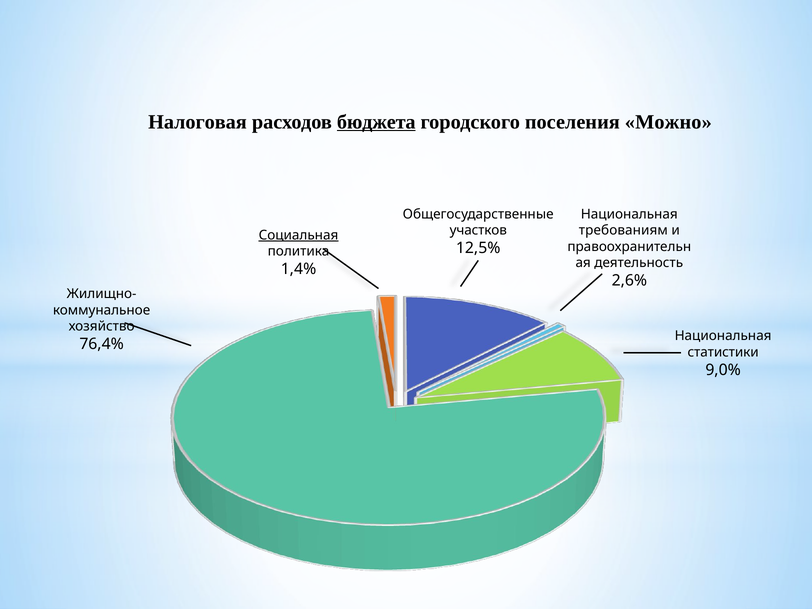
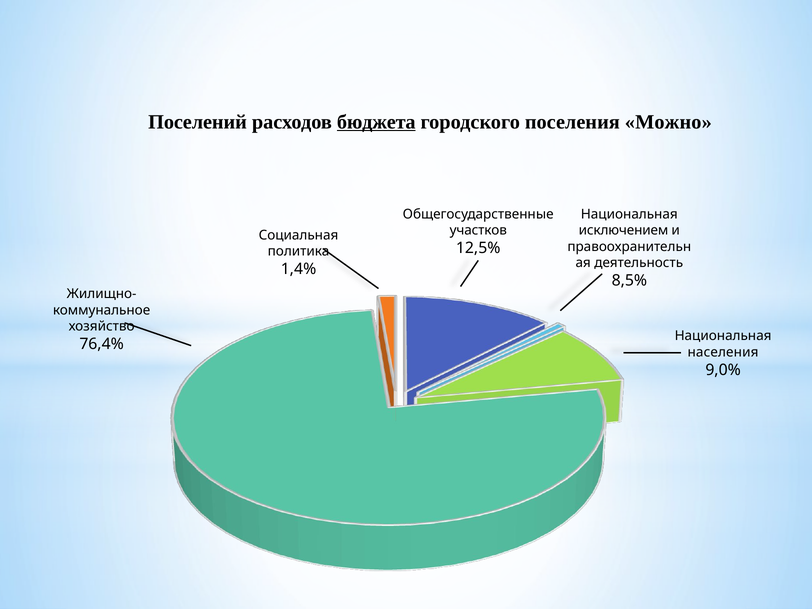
Налоговая: Налоговая -> Поселений (198, 122)
требованиям: требованиям -> исключением (623, 230)
Социальная underline: present -> none (298, 235)
2,6%: 2,6% -> 8,5% (629, 281)
статистики: статистики -> населения (723, 352)
